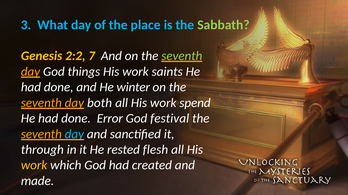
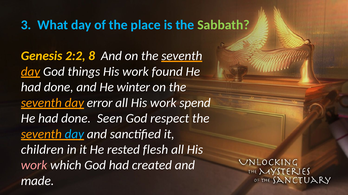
7: 7 -> 8 (92, 56)
seventh colour: light green -> white (182, 56)
saints: saints -> found (167, 72)
both: both -> error (100, 103)
Error: Error -> Seen (110, 119)
festival: festival -> respect (170, 119)
through: through -> children (42, 150)
work colour: yellow -> pink (34, 166)
